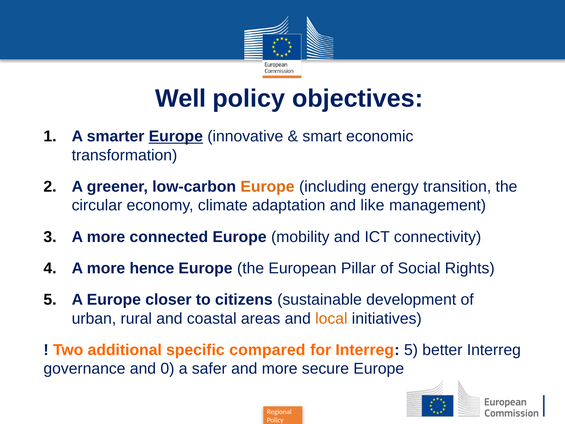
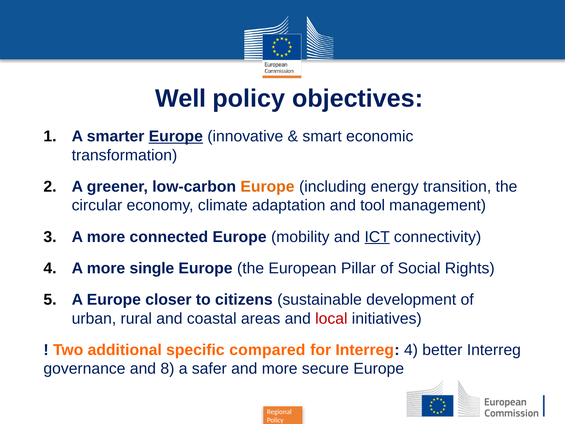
like: like -> tool (373, 205)
ICT underline: none -> present (377, 237)
hence: hence -> single (152, 268)
local colour: orange -> red (331, 318)
Interreg 5: 5 -> 4 (411, 350)
0: 0 -> 8 (167, 369)
